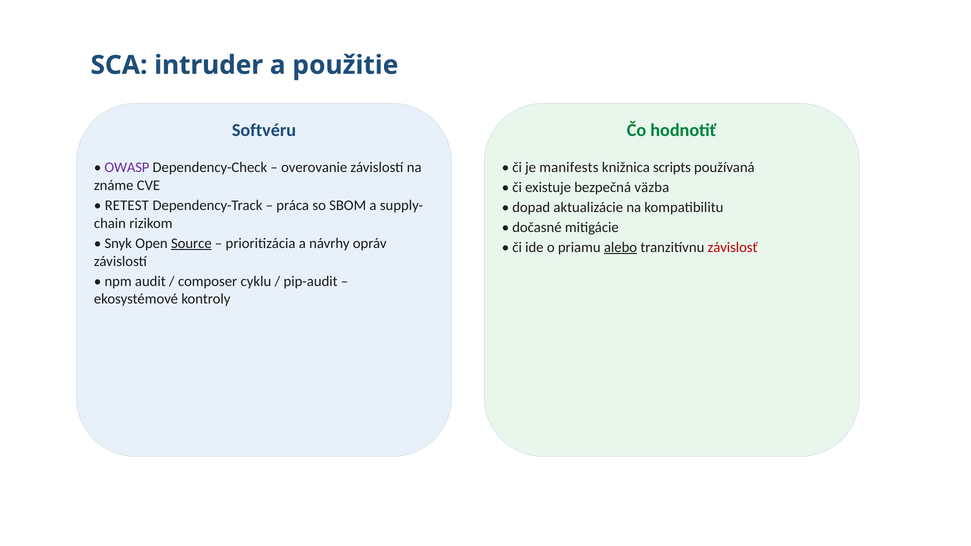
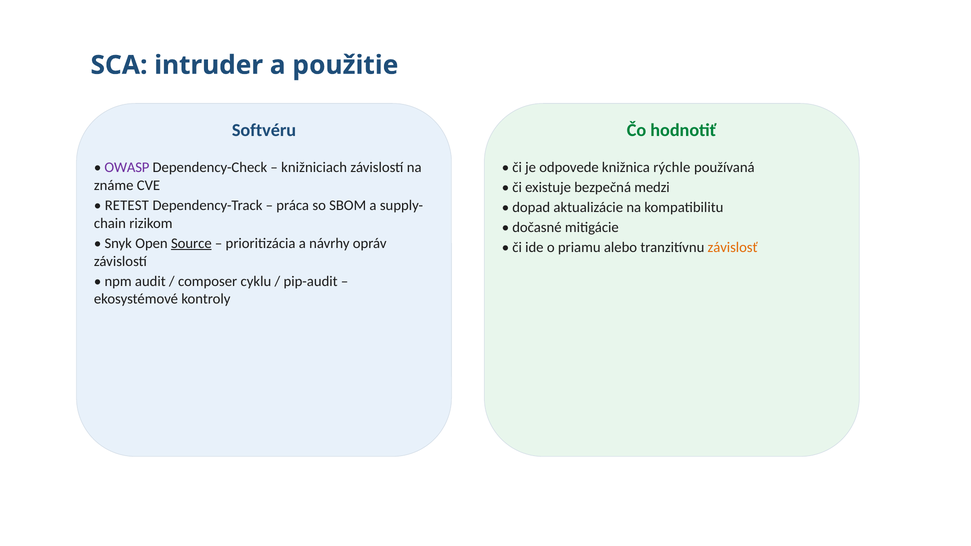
overovanie: overovanie -> knižniciach (314, 167)
manifests: manifests -> odpovede (569, 167)
scripts: scripts -> rýchle (672, 167)
väzba: väzba -> medzi (652, 187)
alebo underline: present -> none (621, 247)
závislosť colour: red -> orange (733, 247)
